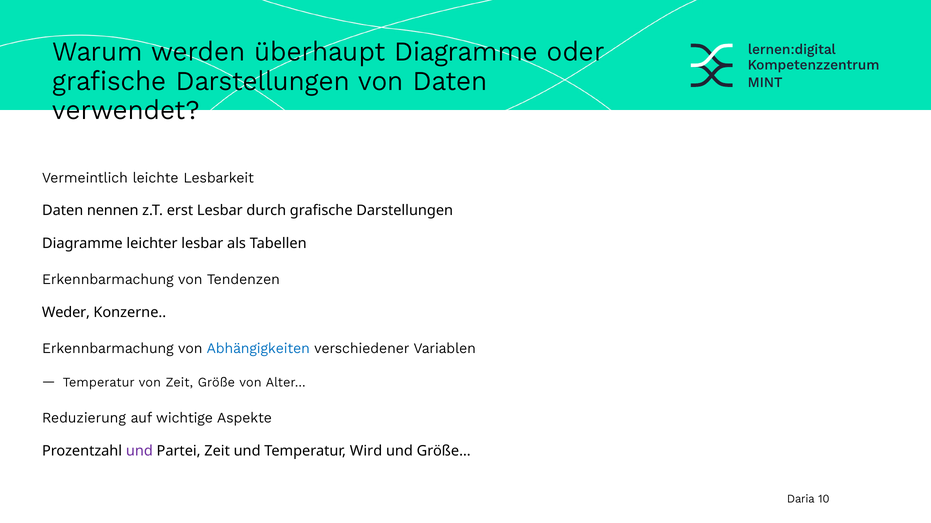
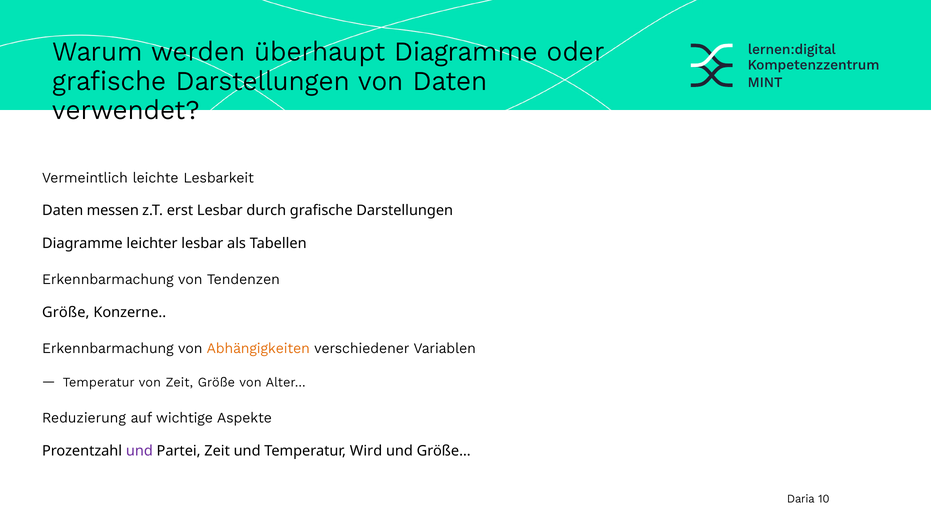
nennen: nennen -> messen (113, 211)
Weder: Weder -> Größe (66, 313)
Abhängigkeiten colour: blue -> orange (258, 349)
